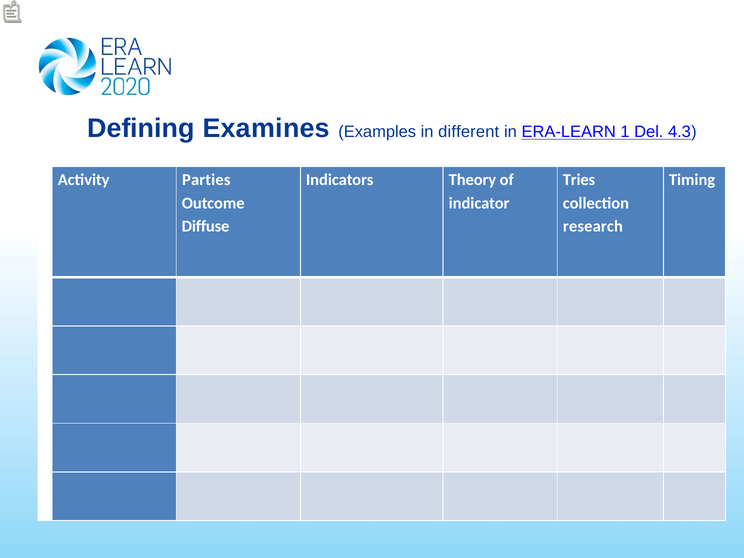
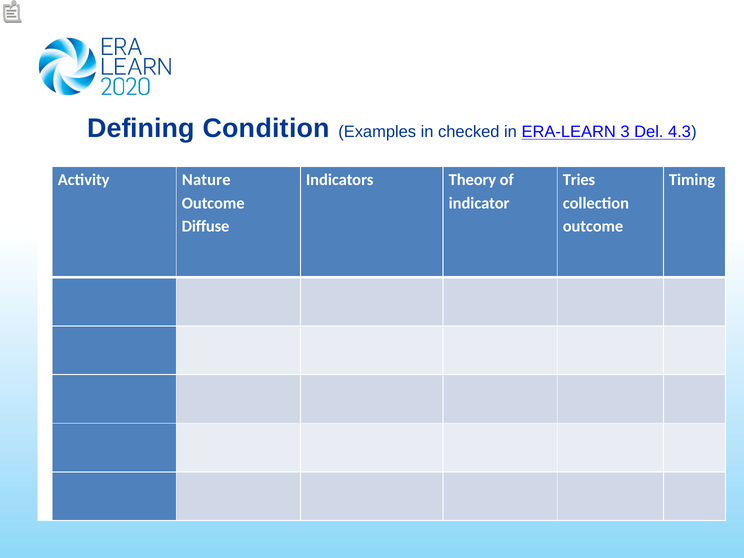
Examines: Examines -> Condition (266, 129)
different: different -> checked (469, 132)
1: 1 -> 3 (625, 132)
Parties: Parties -> Nature (206, 180)
research: research -> outcome (593, 226)
